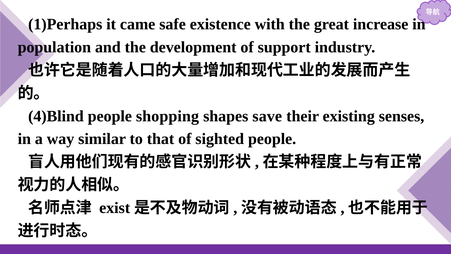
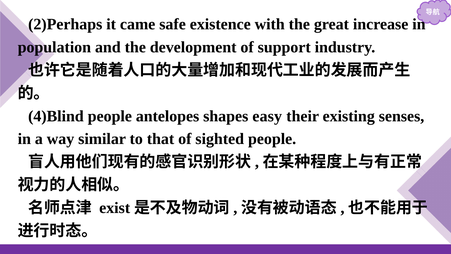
1)Perhaps: 1)Perhaps -> 2)Perhaps (65, 24)
shopping: shopping -> antelopes (168, 116)
save: save -> easy (267, 116)
